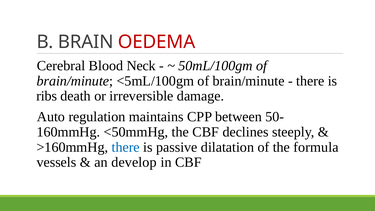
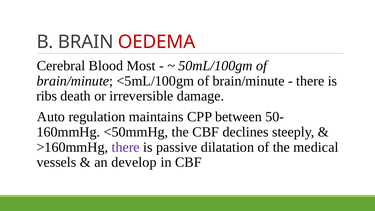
Neck: Neck -> Most (141, 66)
there colour: blue -> purple (126, 147)
formula: formula -> medical (316, 147)
